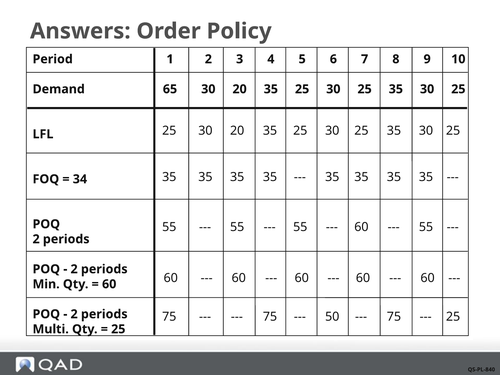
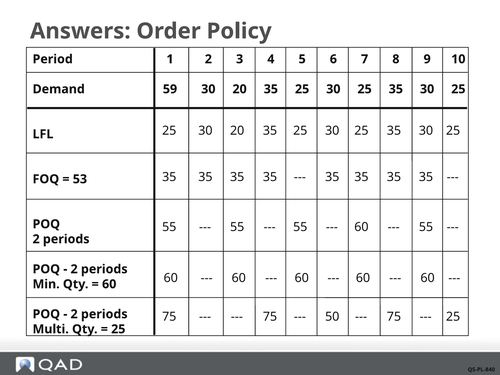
65: 65 -> 59 (170, 89)
34: 34 -> 53 (80, 179)
